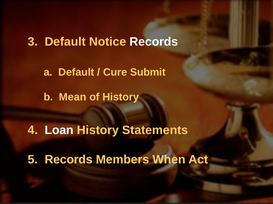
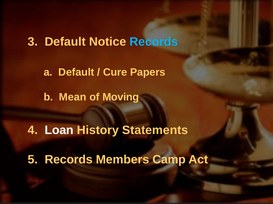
Records colour: white -> light blue (154, 42)
Submit: Submit -> Papers (148, 72)
of History: History -> Moving (121, 97)
When: When -> Camp (169, 160)
